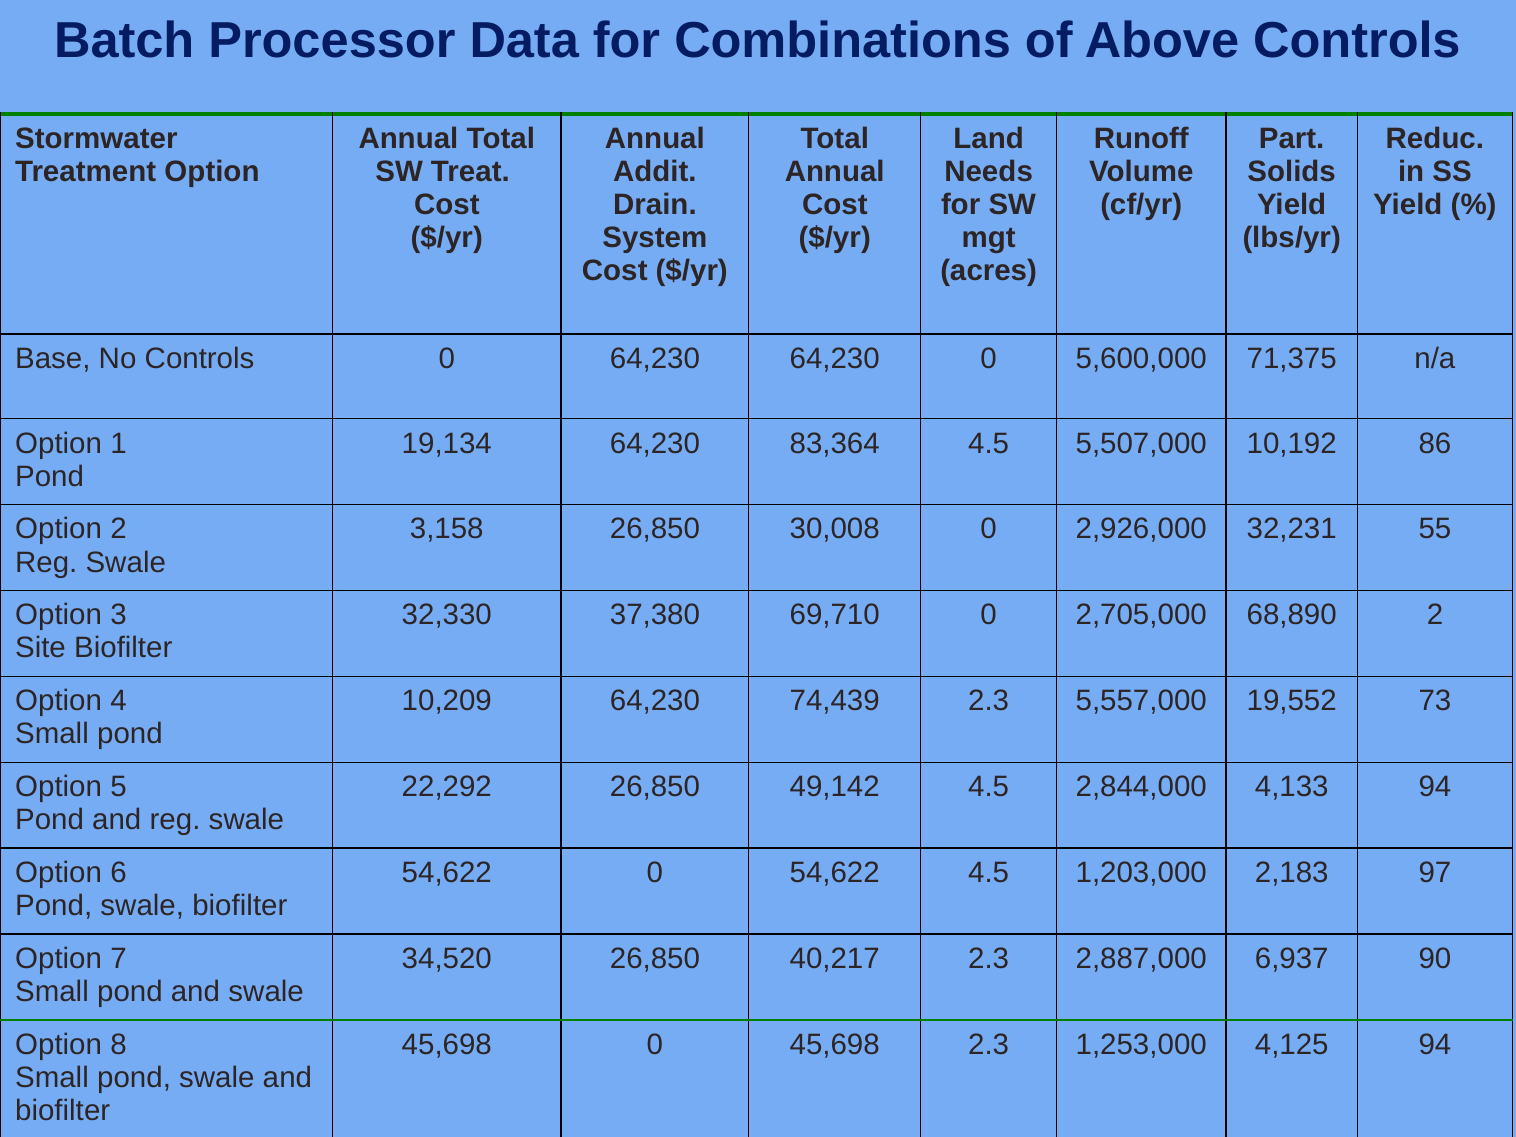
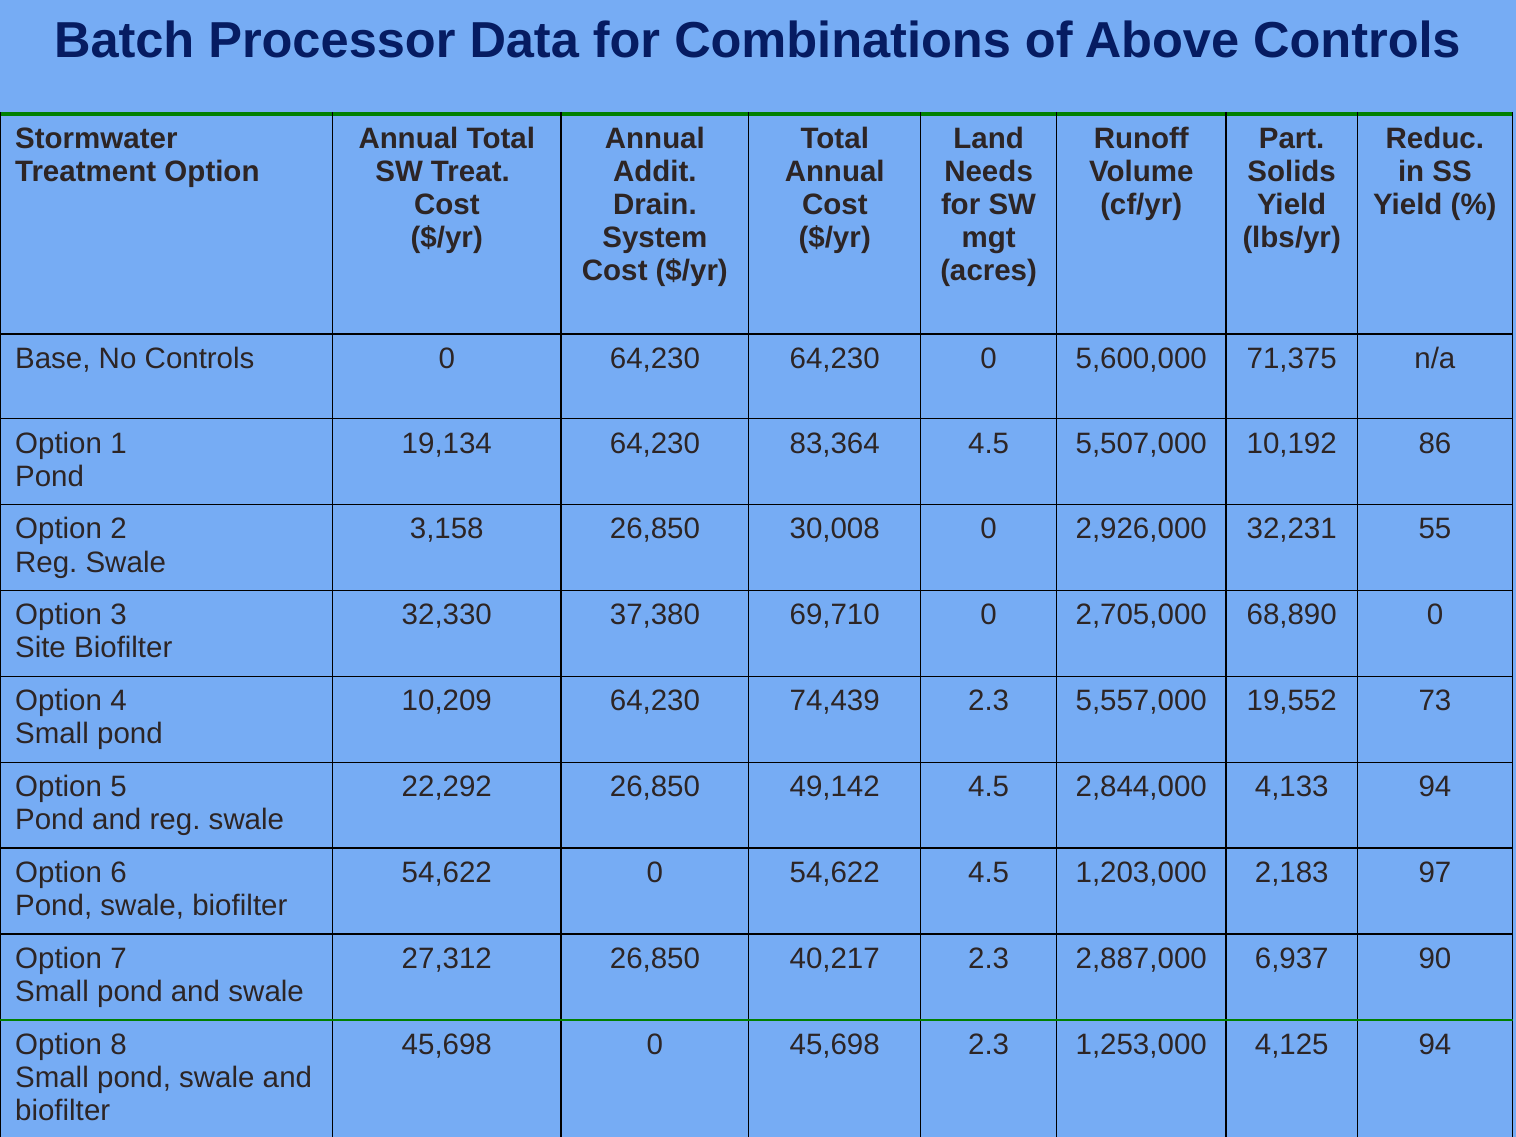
68,890 2: 2 -> 0 (1435, 615)
34,520: 34,520 -> 27,312 (447, 959)
